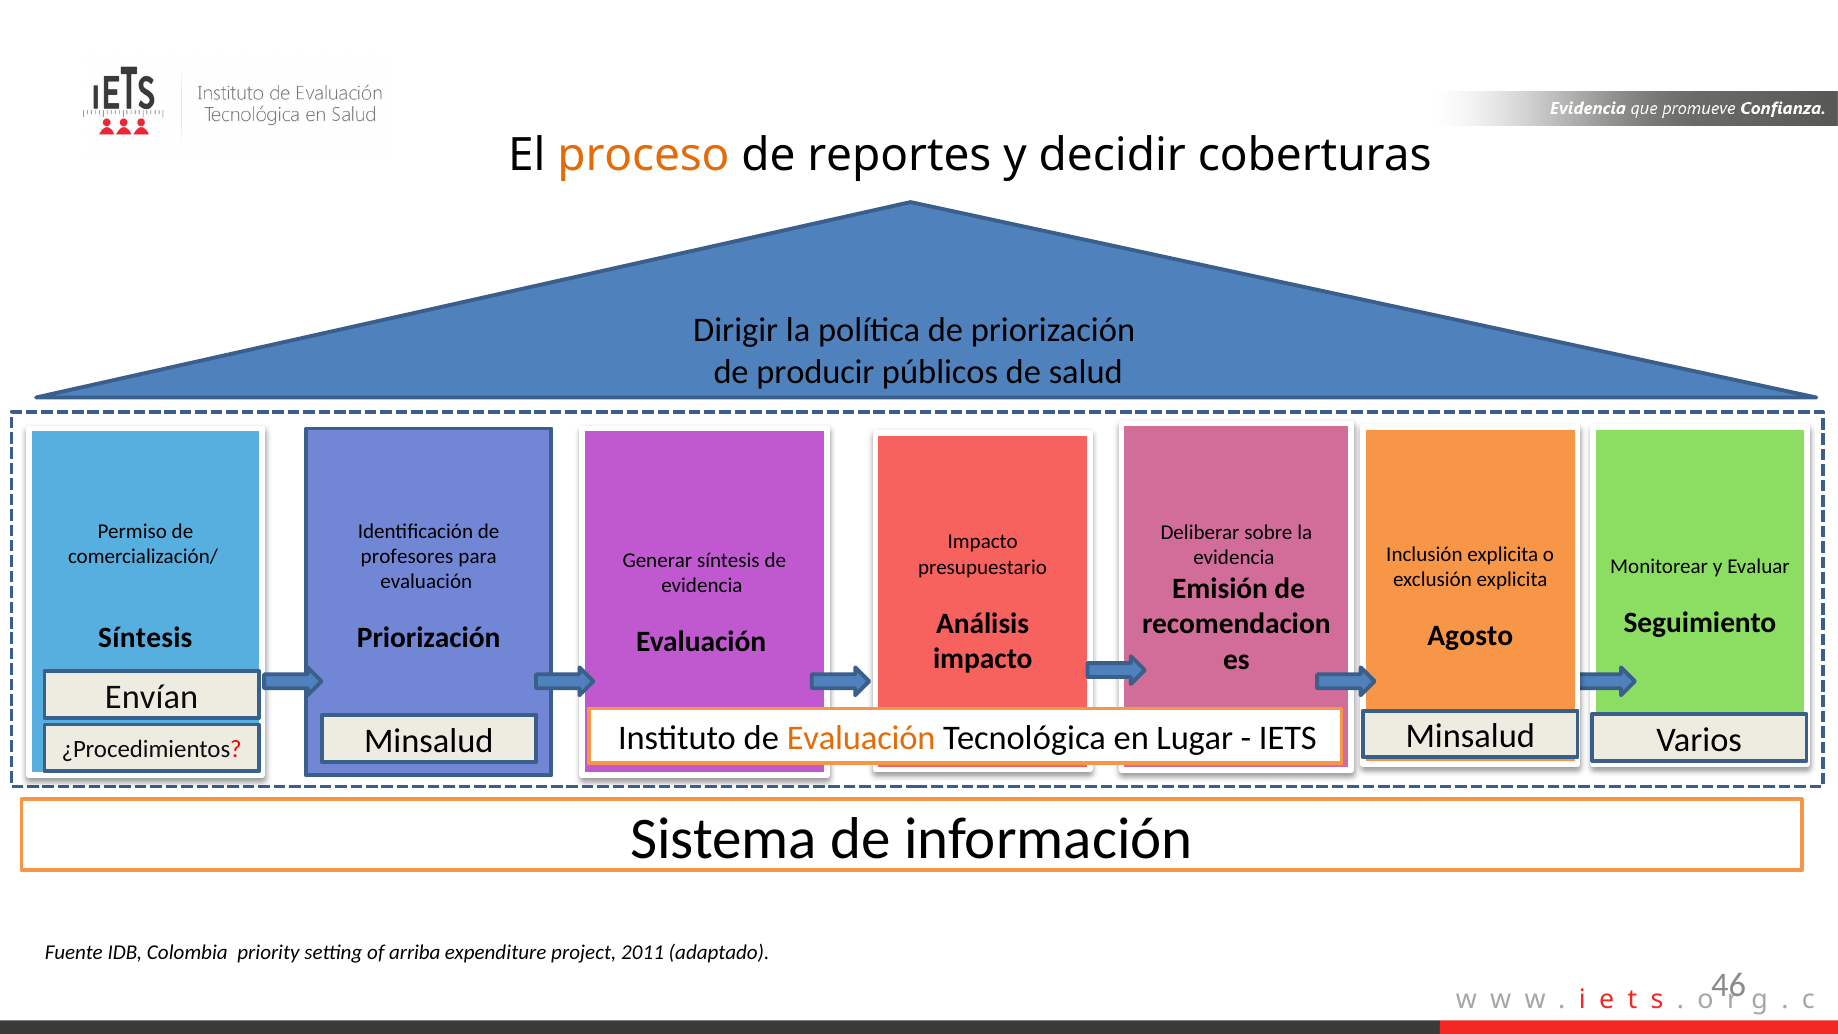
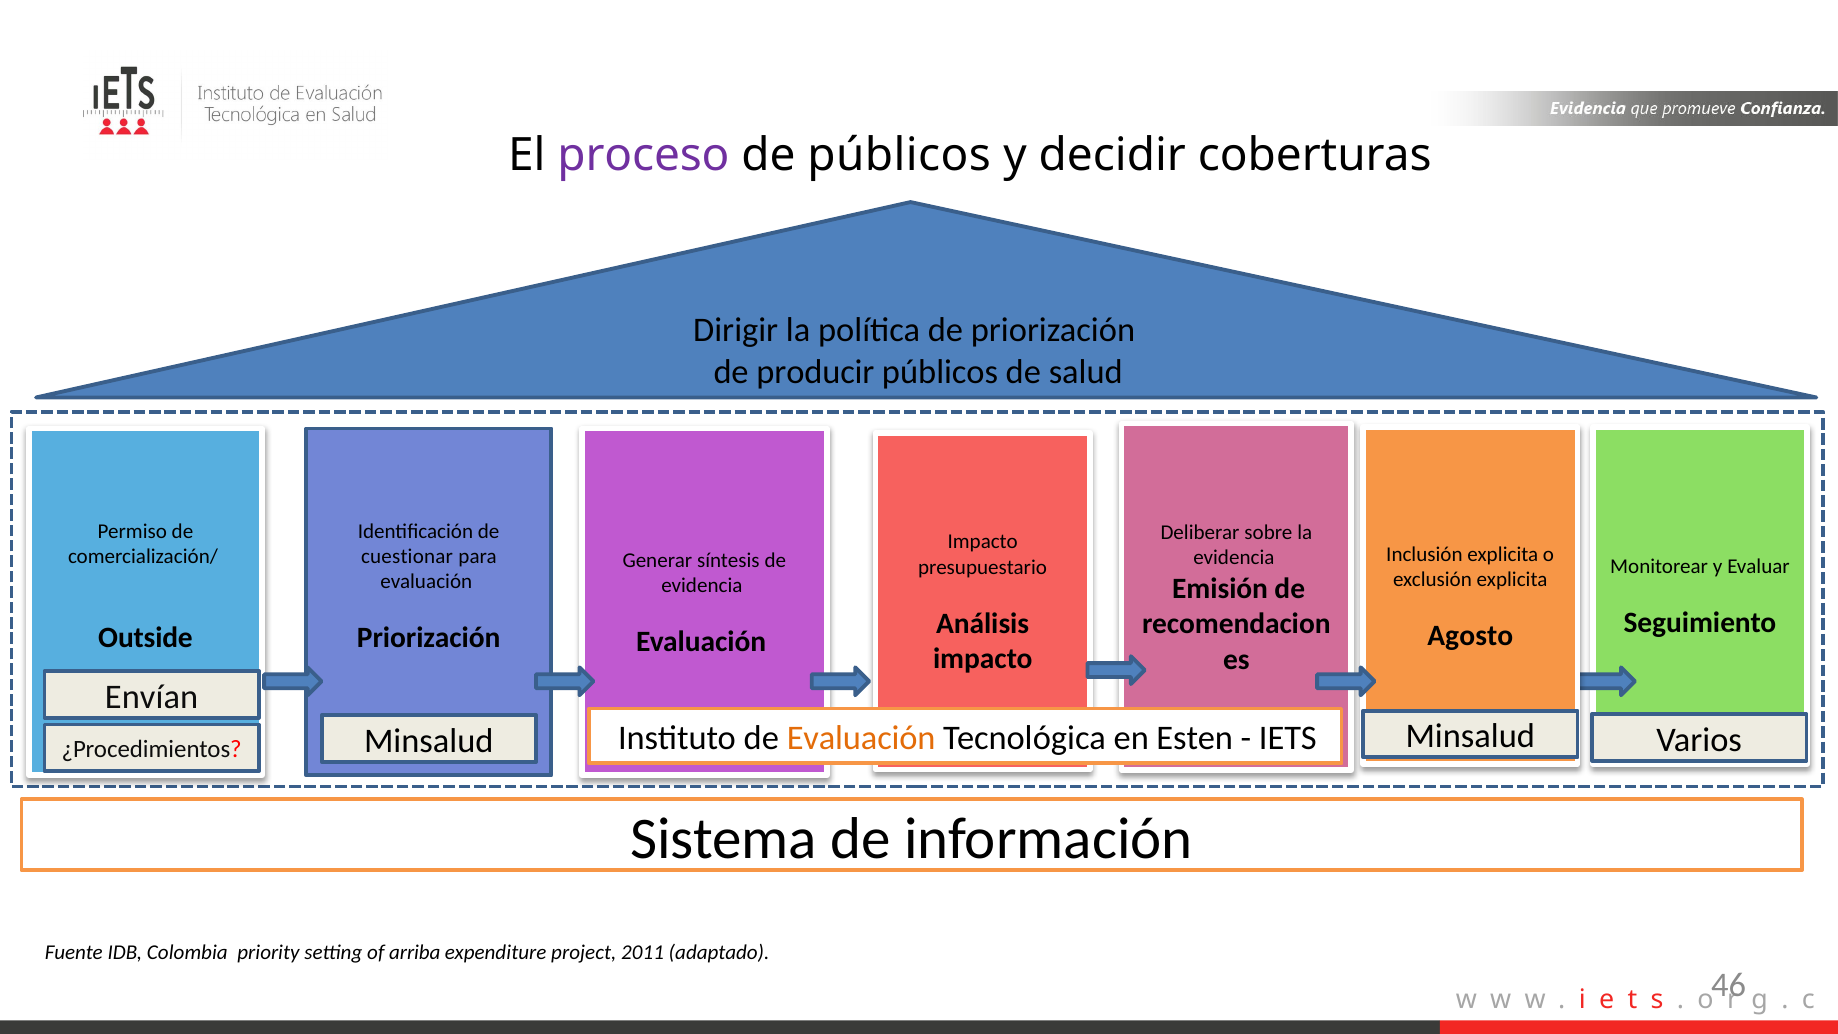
proceso colour: orange -> purple (643, 156)
de reportes: reportes -> públicos (899, 156)
profesores: profesores -> cuestionar (407, 557)
Síntesis: Síntesis -> Outside (146, 638)
Lugar: Lugar -> Esten (1195, 738)
